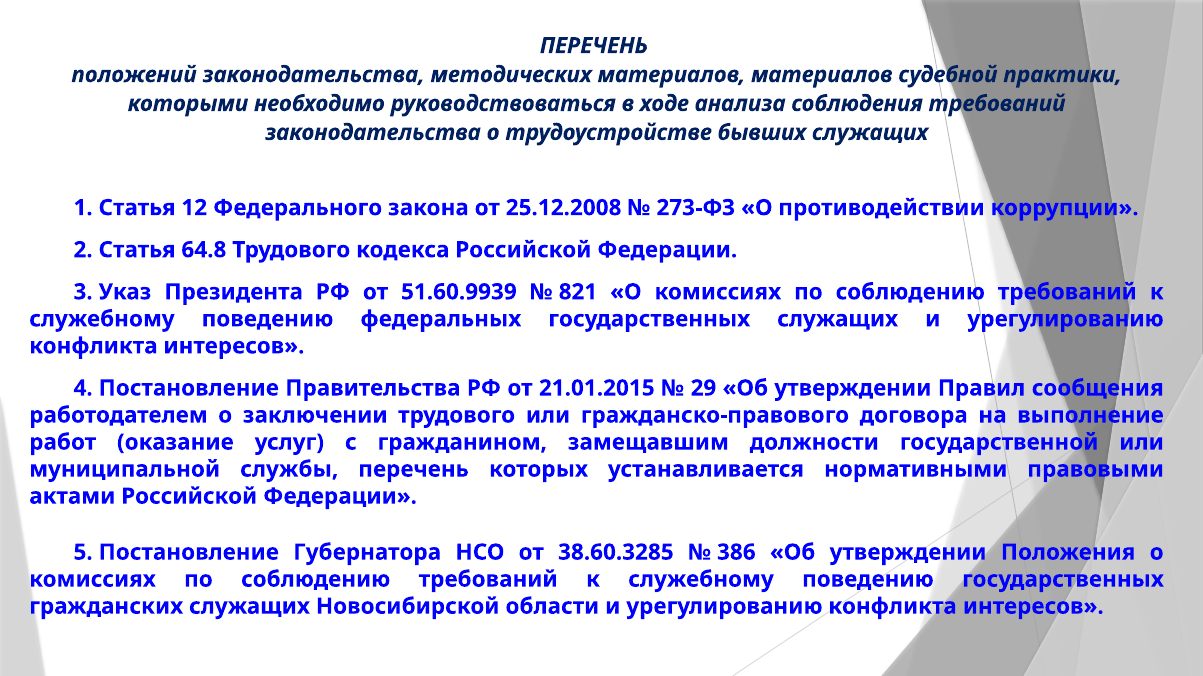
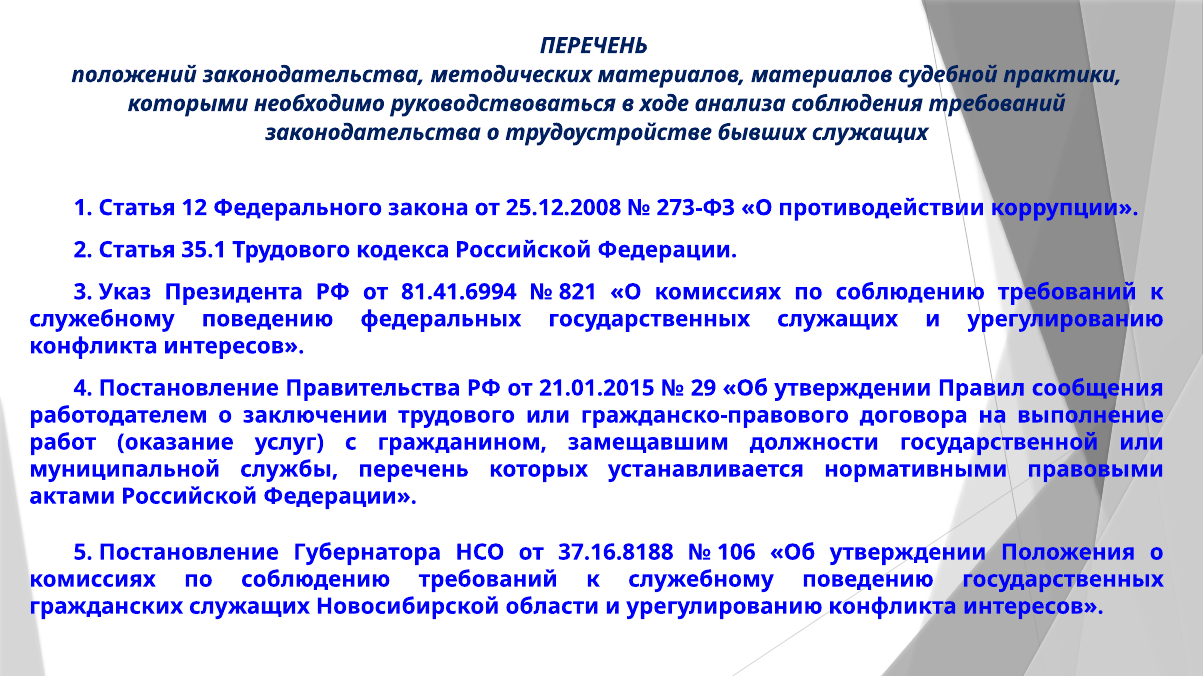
64.8: 64.8 -> 35.1 (204, 250)
51.60.9939: 51.60.9939 -> 81.41.6994 (459, 292)
38.60.3285: 38.60.3285 -> 37.16.8188 (616, 553)
386: 386 -> 106 (736, 553)
